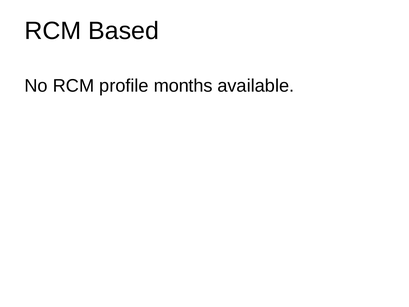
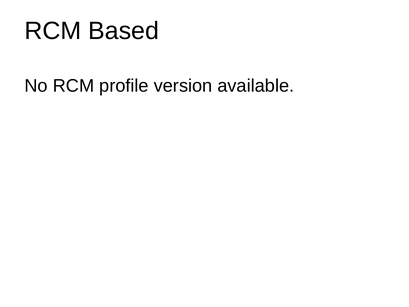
months: months -> version (183, 86)
